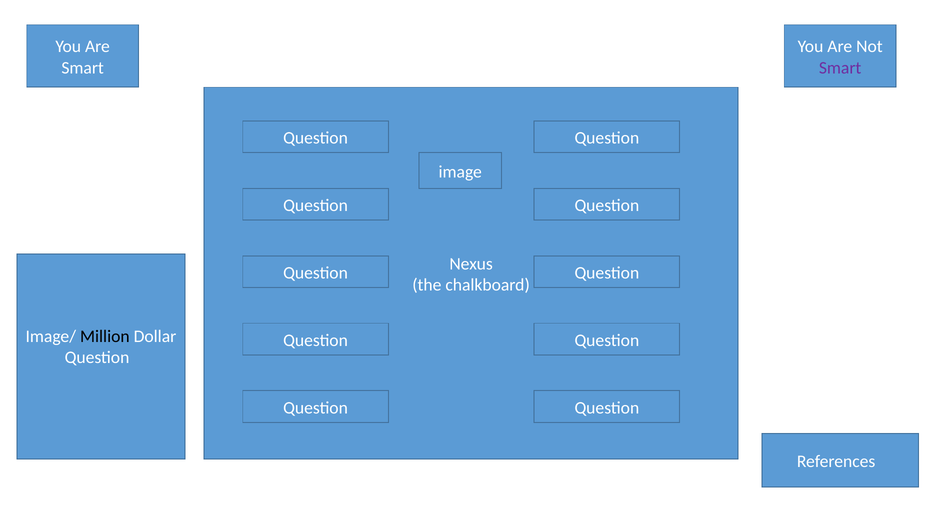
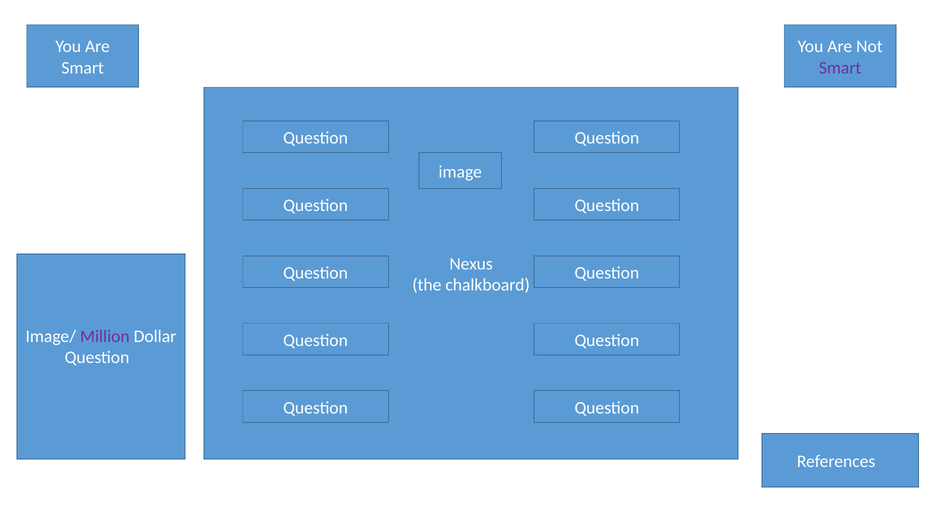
Million colour: black -> purple (105, 336)
